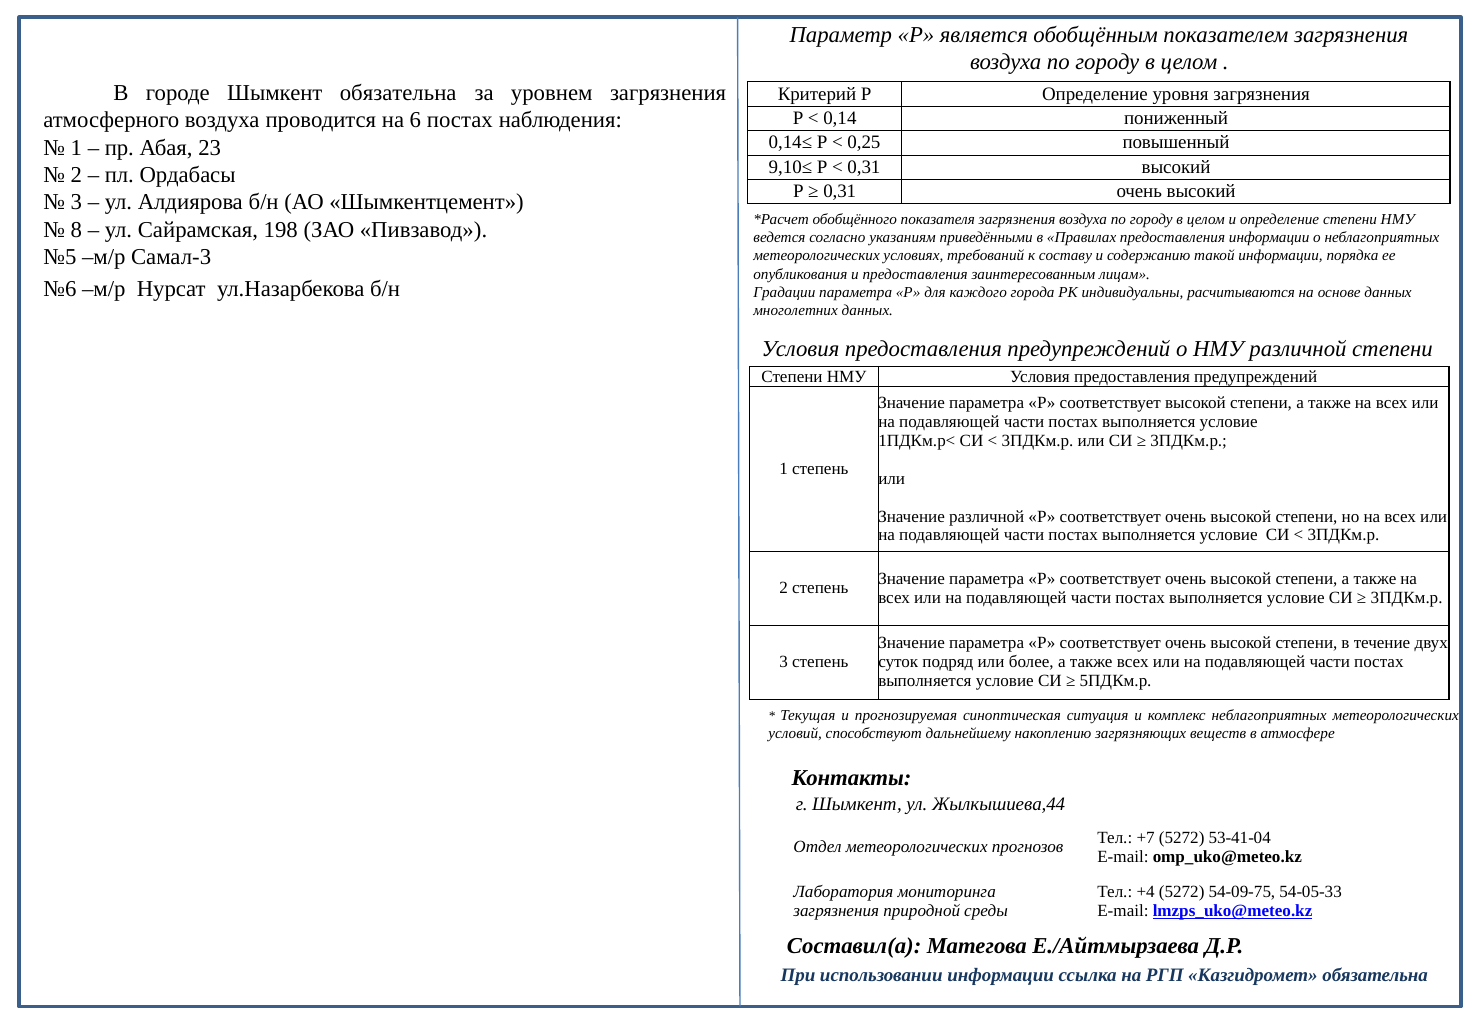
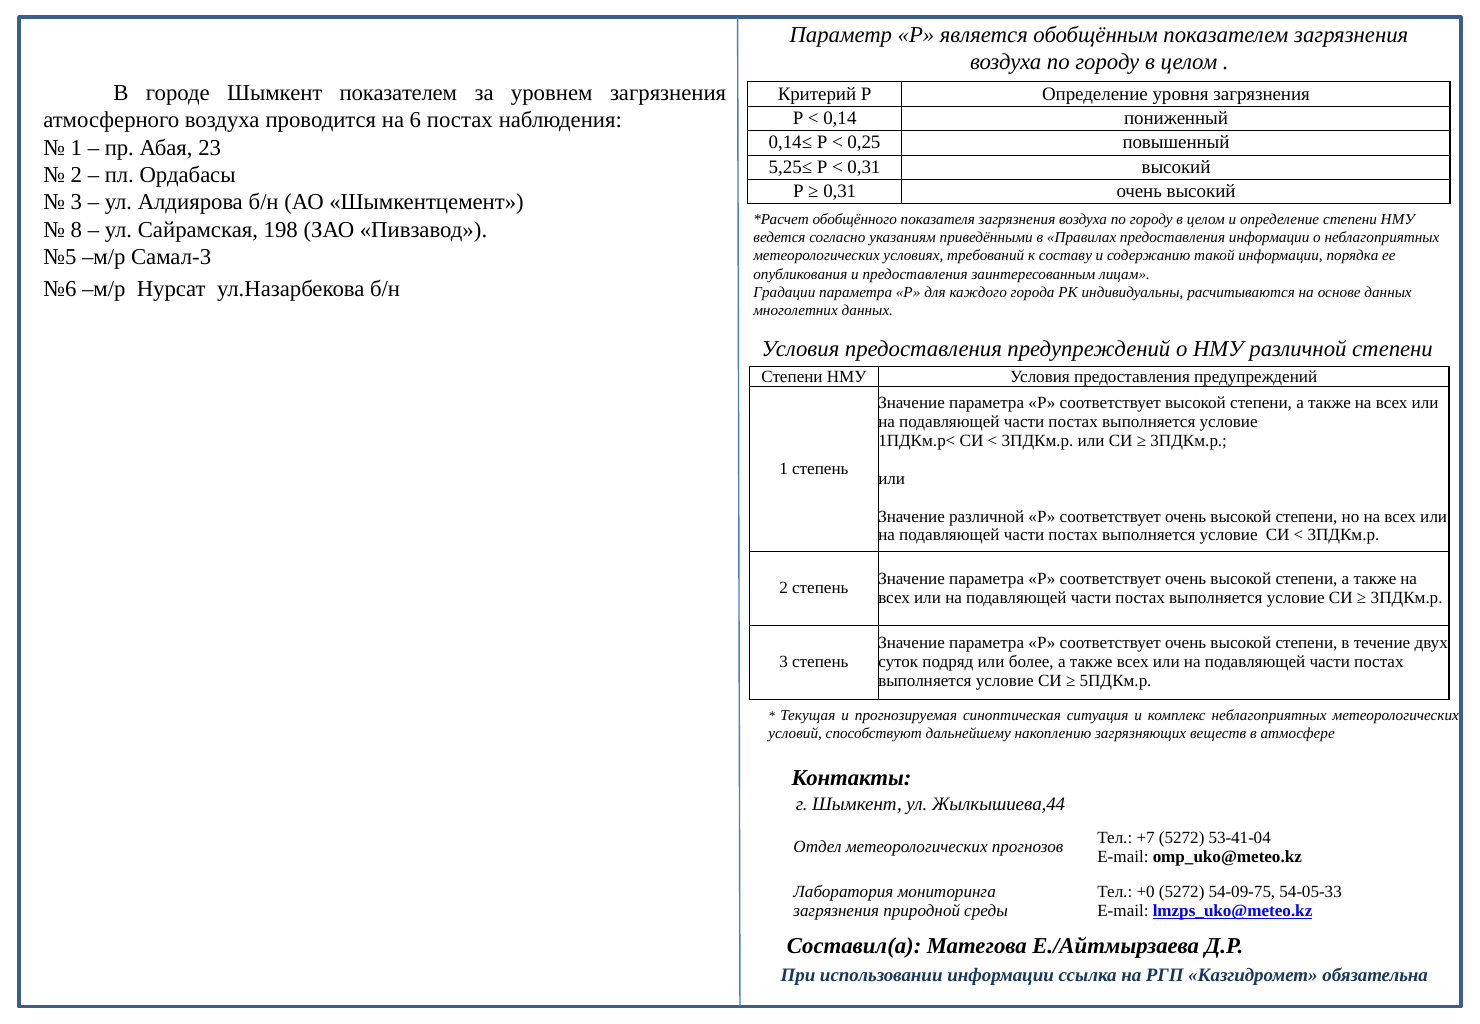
Шымкент обязательна: обязательна -> показателем (398, 93)
9,10≤: 9,10≤ -> 5,25≤ (790, 167)
+4: +4 -> +0 (1146, 893)
